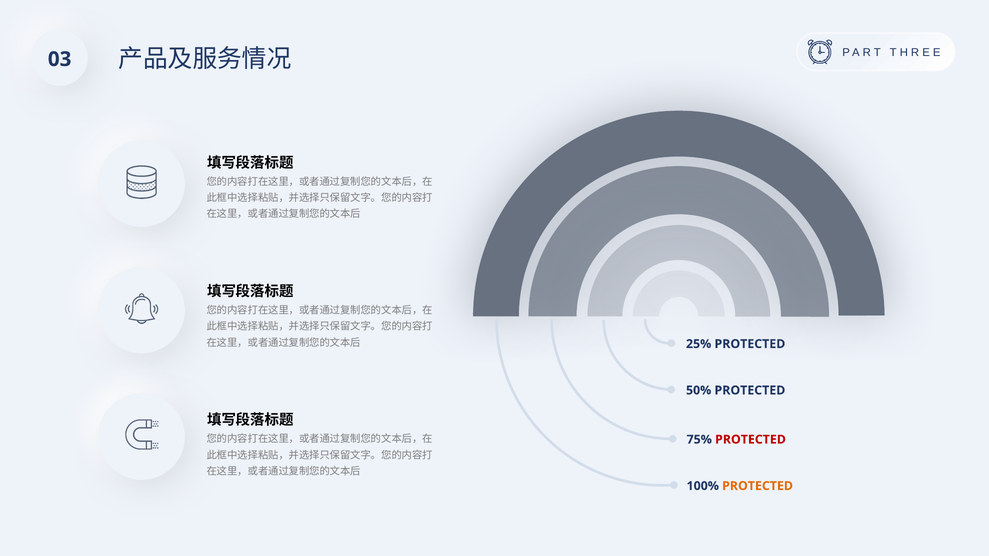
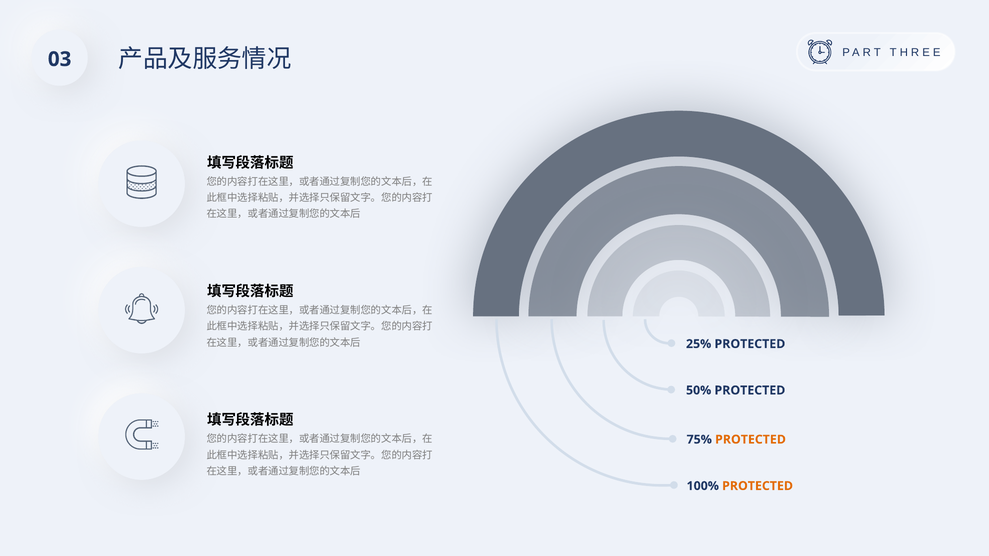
PROTECTED colour: red -> orange (750, 440)
